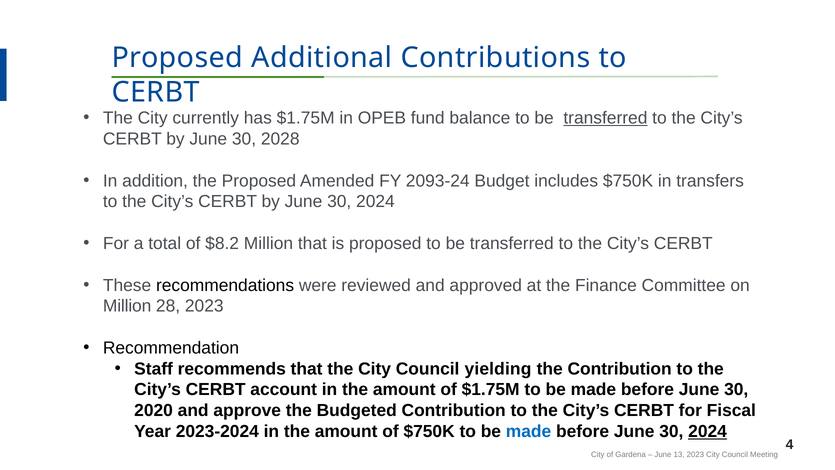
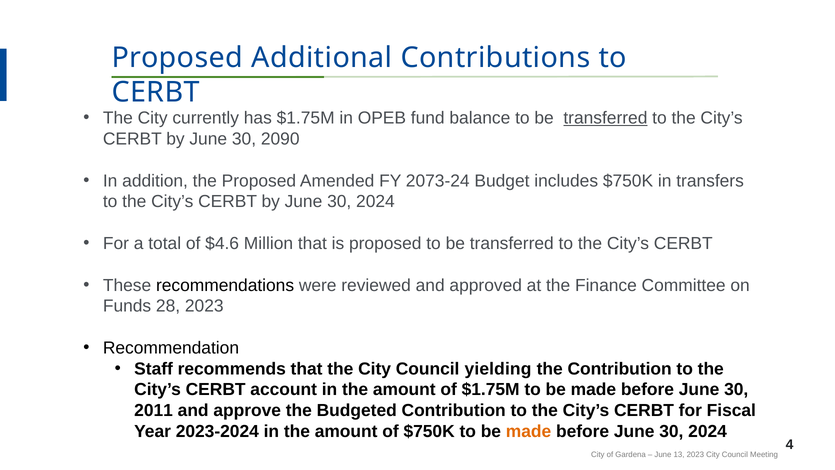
2028: 2028 -> 2090 (280, 139)
2093-24: 2093-24 -> 2073-24 (438, 181)
$8.2: $8.2 -> $4.6 (222, 243)
Million: Million -> Funds (127, 306)
2020: 2020 -> 2011 (154, 410)
made colour: blue -> orange (529, 431)
2024 underline: present -> none (708, 431)
